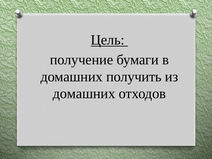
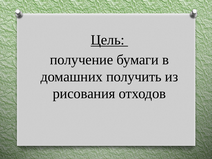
домашних: домашних -> рисования (84, 94)
